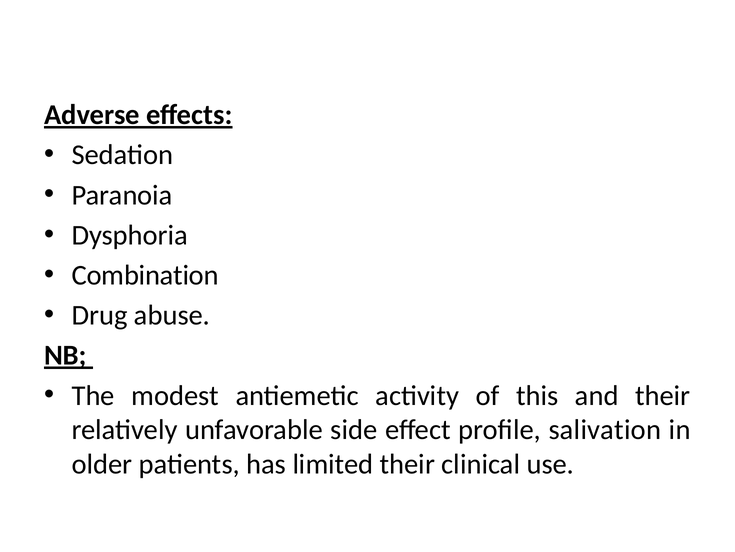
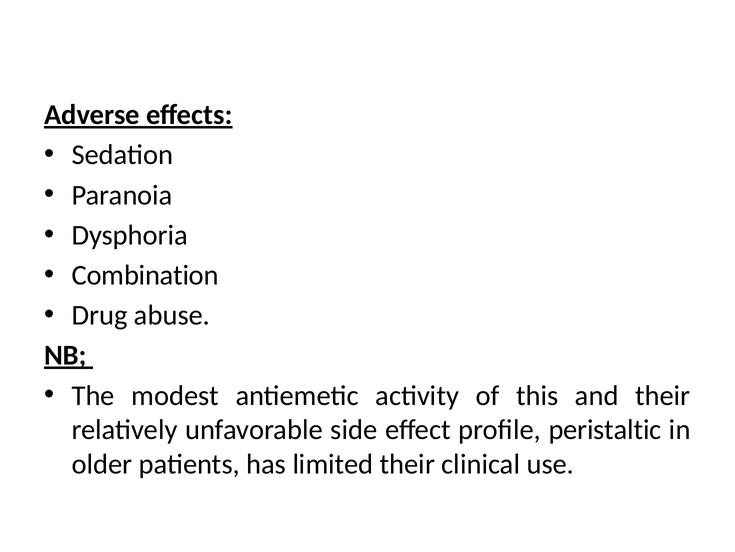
salivation: salivation -> peristaltic (605, 429)
